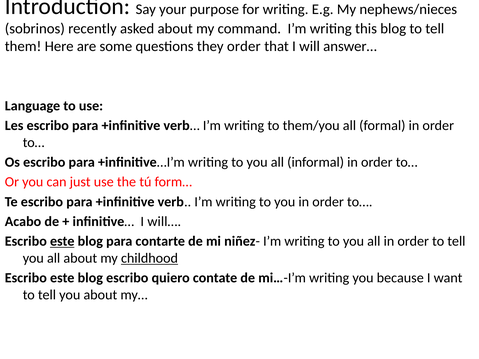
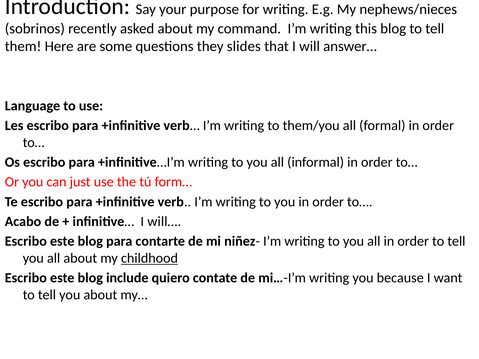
they order: order -> slides (244, 46)
este underline: present -> none (62, 241)
blog escribo: escribo -> include (127, 278)
